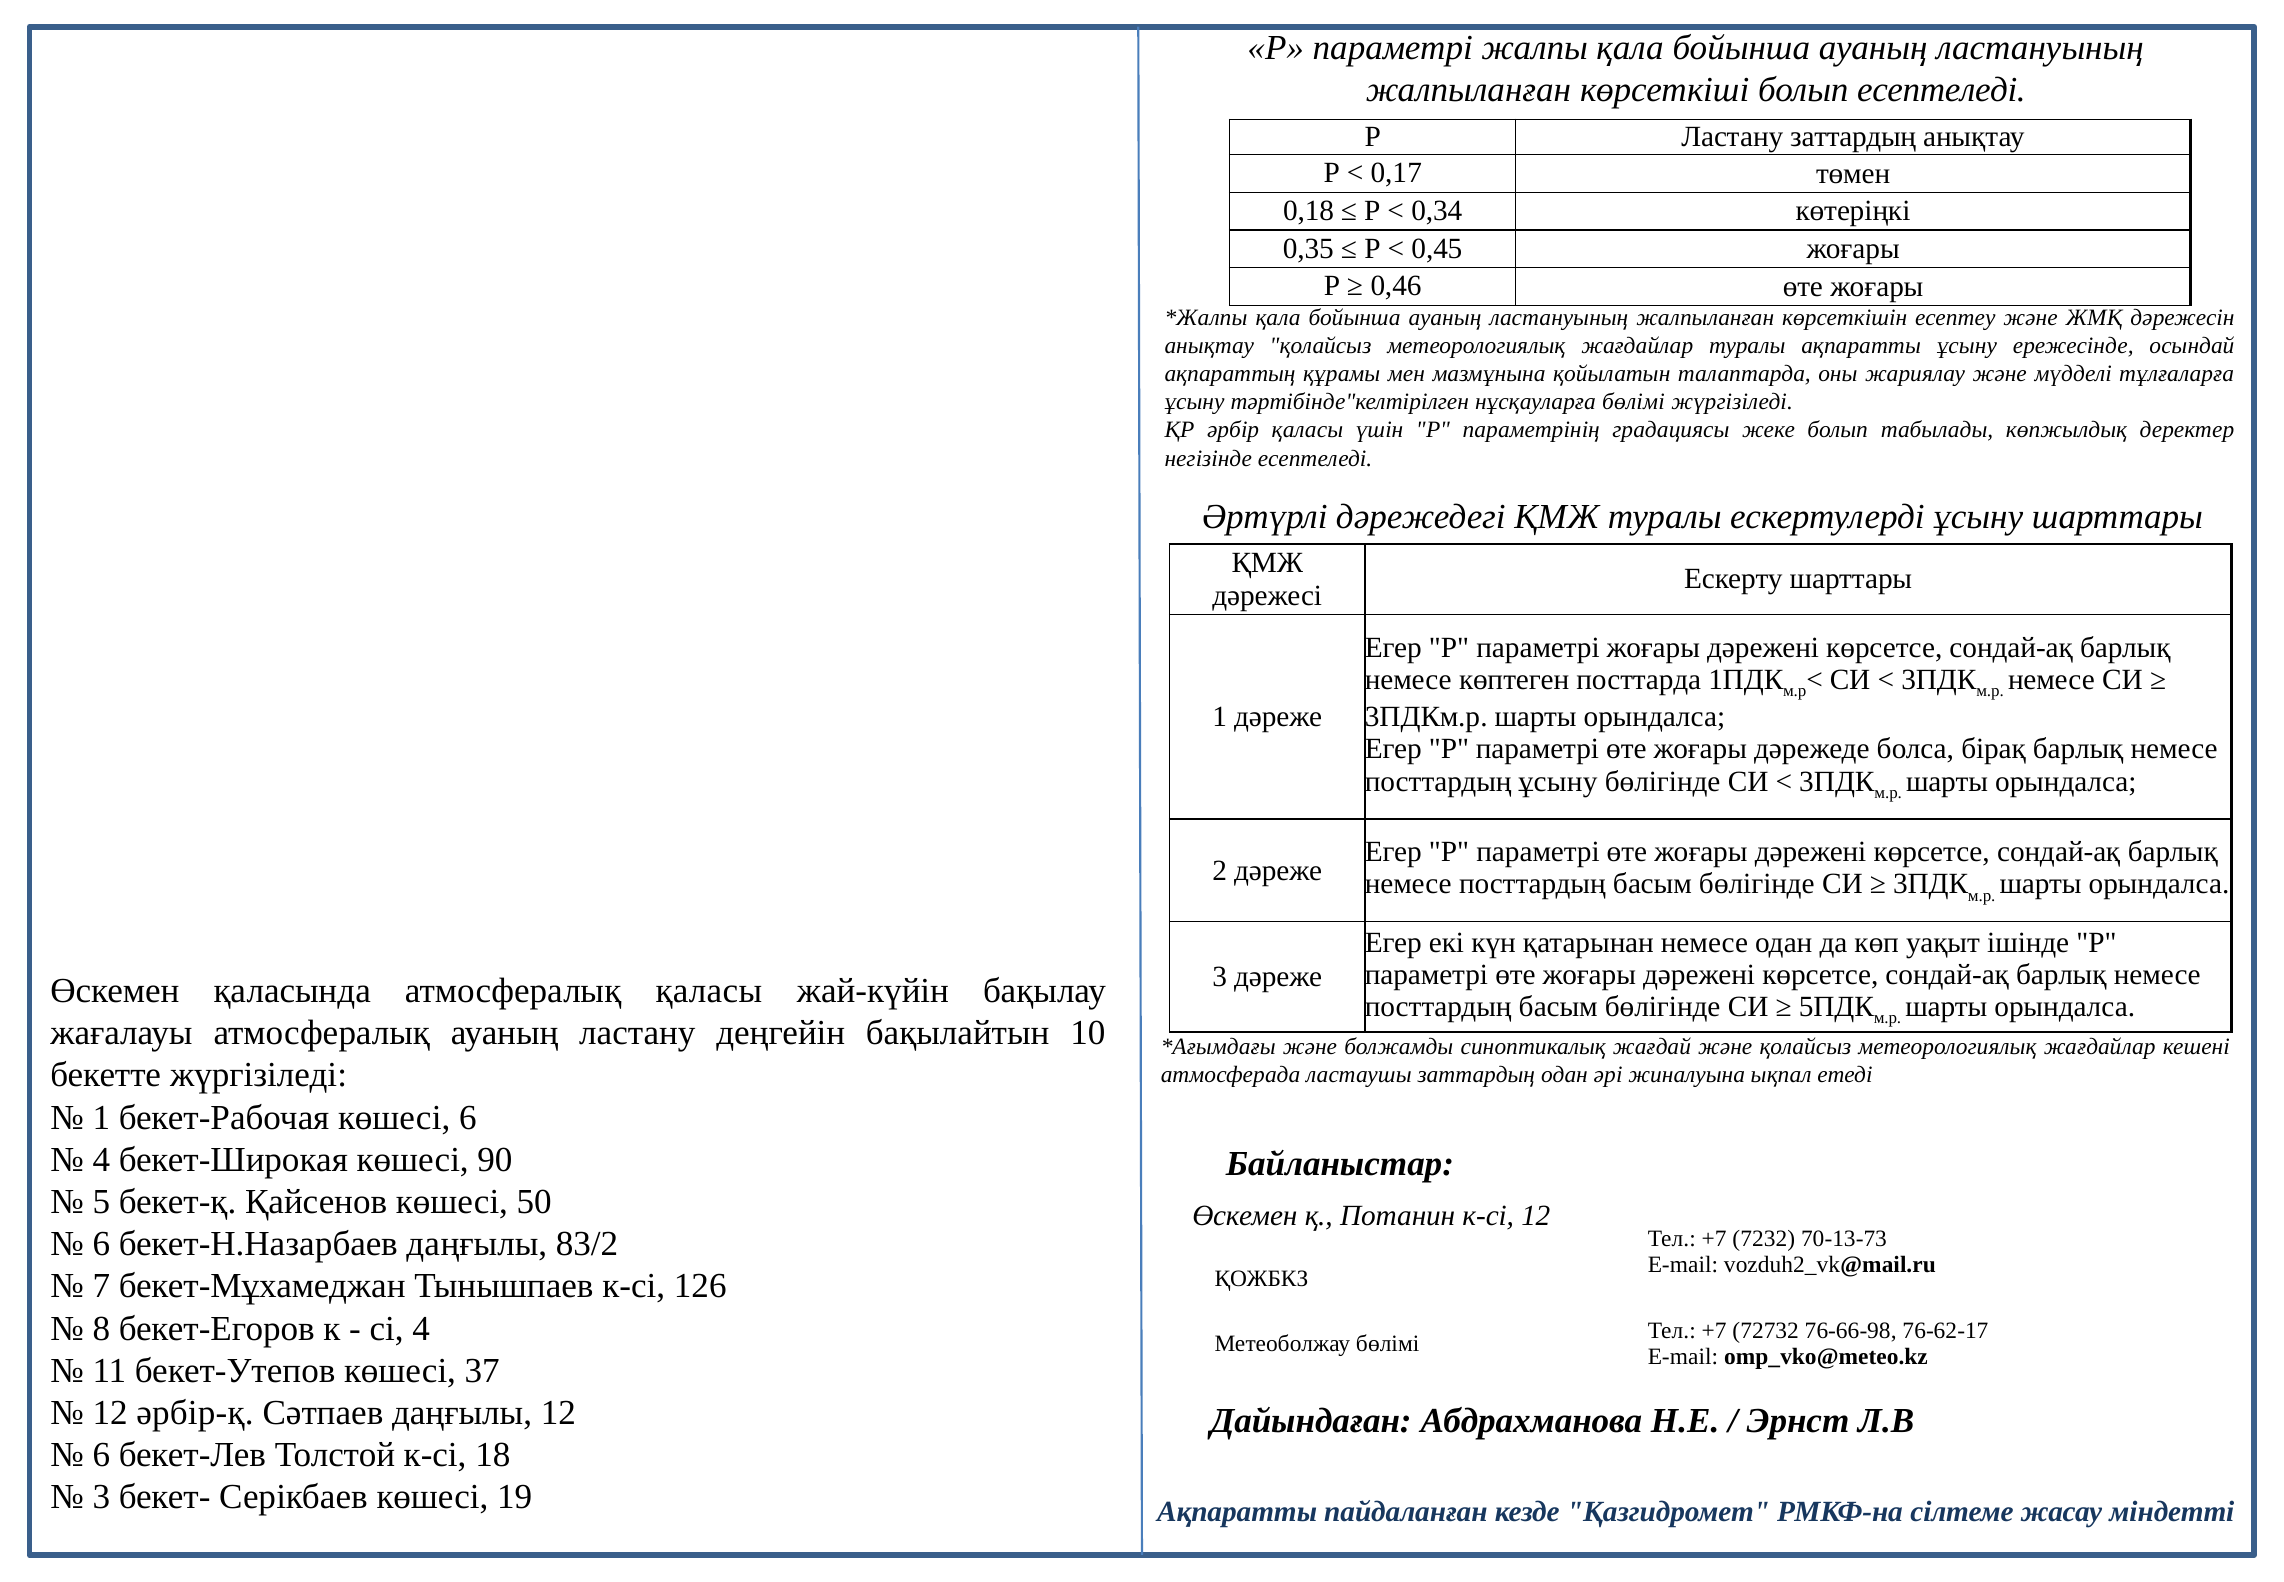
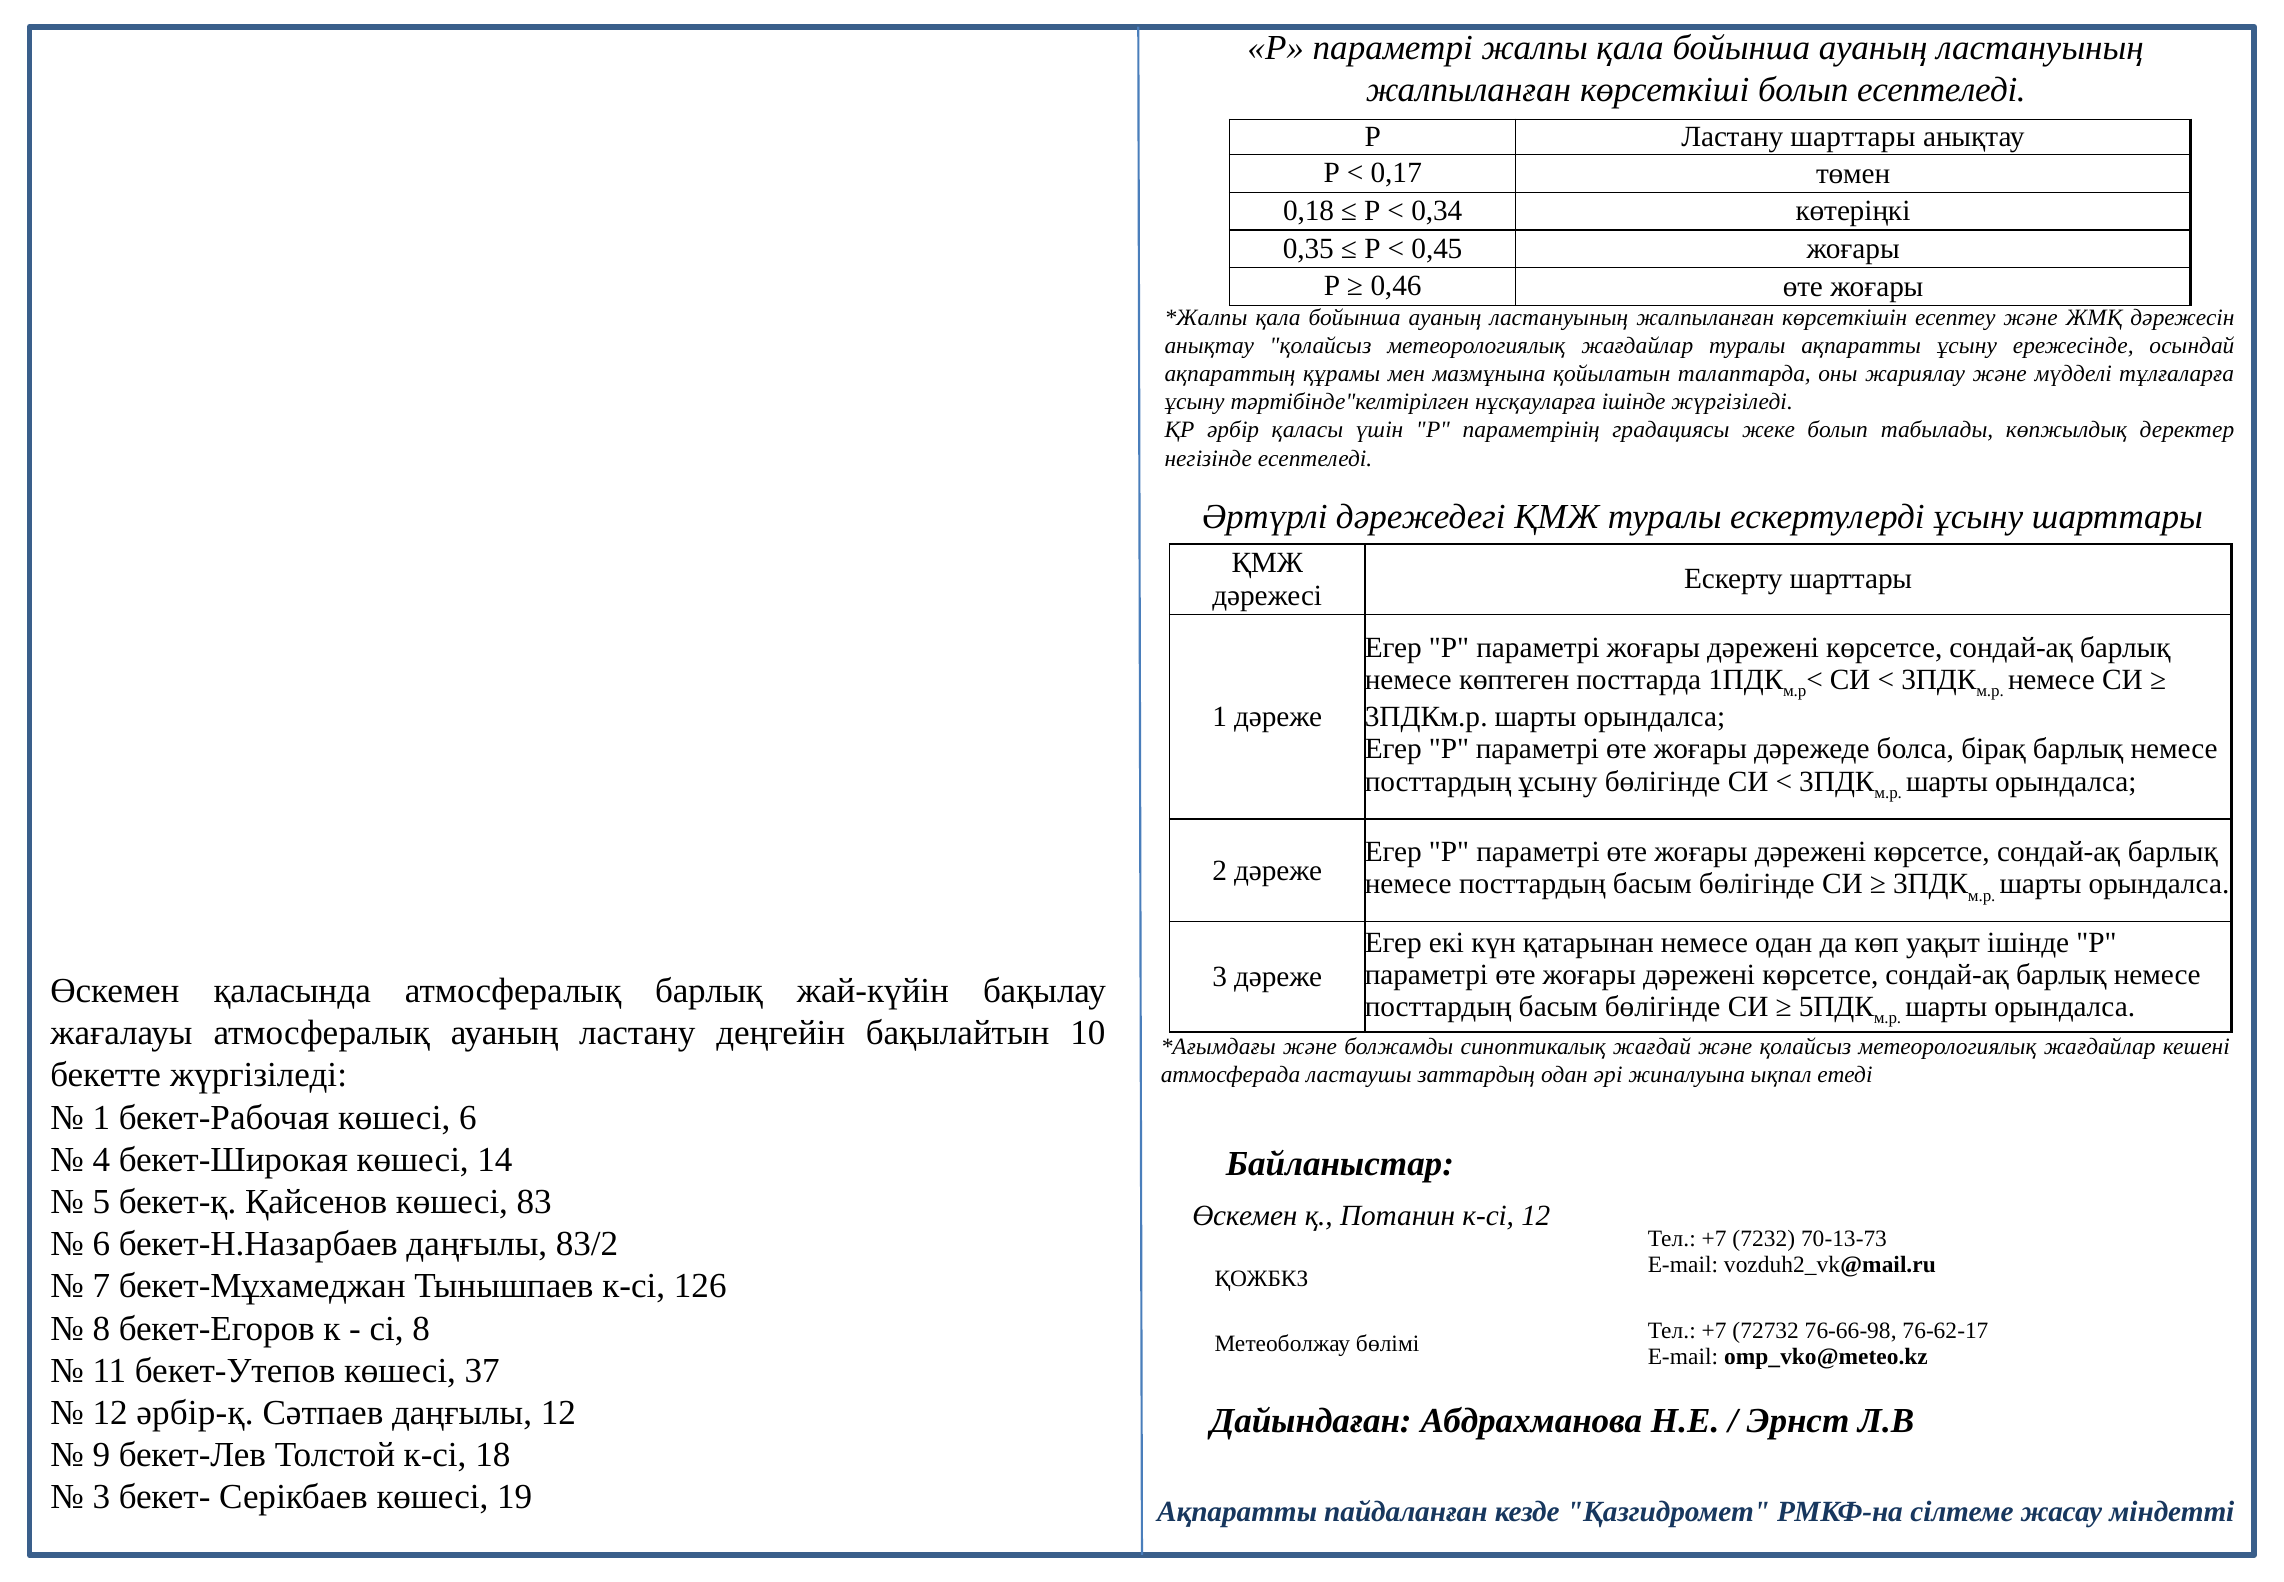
Ластану заттардың: заттардың -> шарттары (1853, 137)
нұсқауларға бөлімі: бөлімі -> ішінде (1634, 402)
атмосфералық қаласы: қаласы -> барлық (709, 990)
90: 90 -> 14 (495, 1159)
50: 50 -> 83 (534, 1201)
сі 4: 4 -> 8 (421, 1328)
6: 6 -> 9 (101, 1454)
